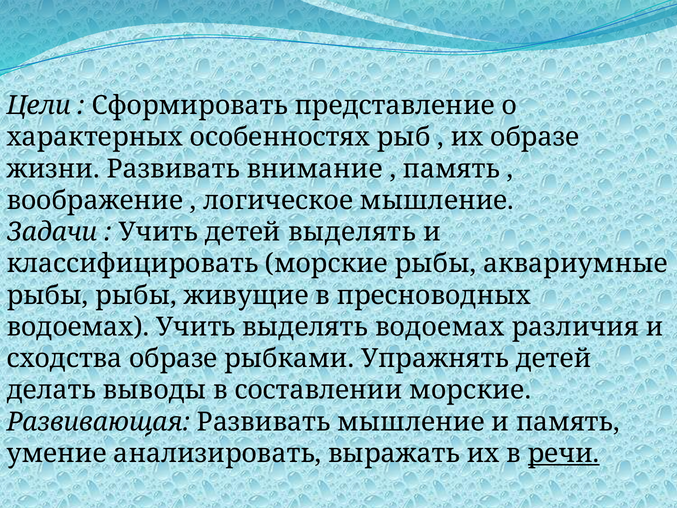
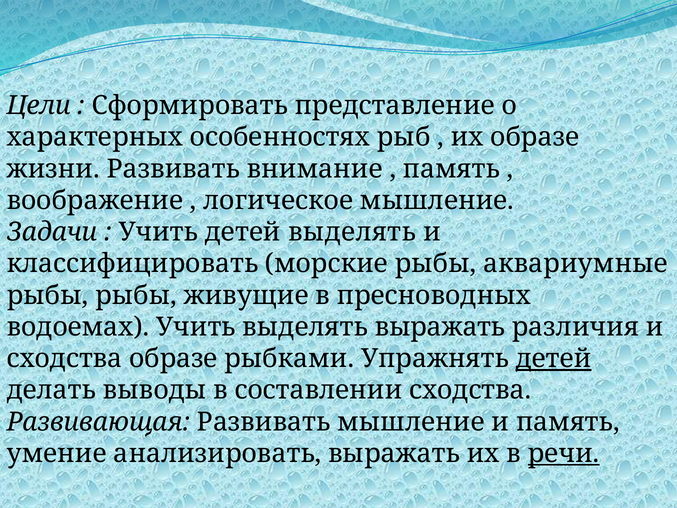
выделять водоемах: водоемах -> выражать (440, 327)
детей underline: none -> present (554, 358)
составлении морские: морские -> сходства (470, 390)
